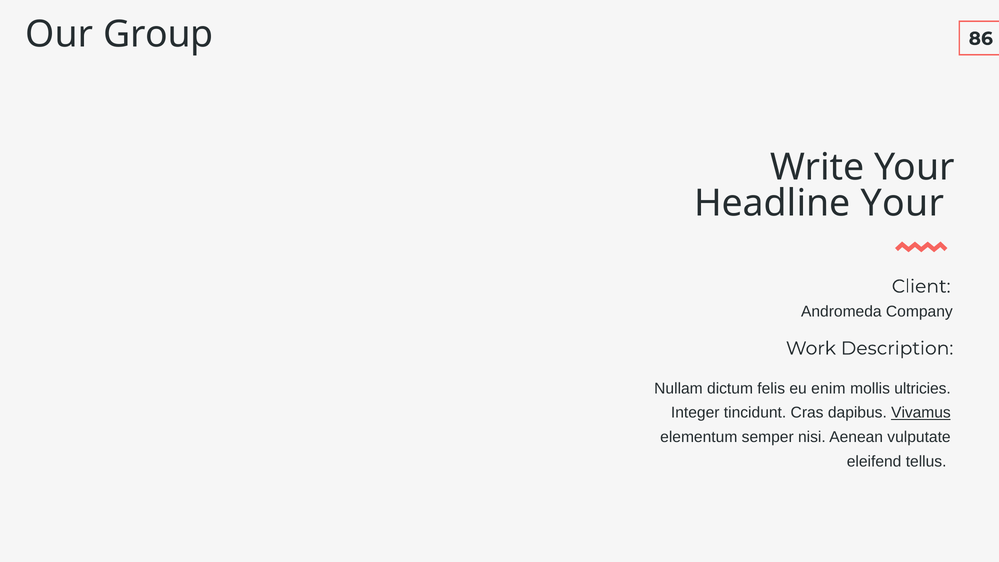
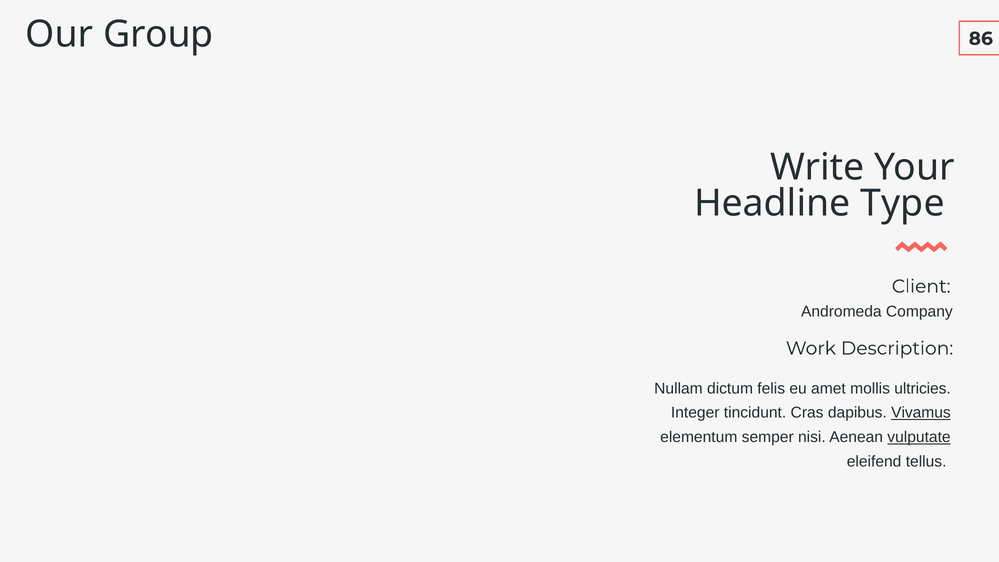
Headline Your: Your -> Type (902, 203)
enim: enim -> amet (828, 388)
vulputate underline: none -> present (919, 437)
